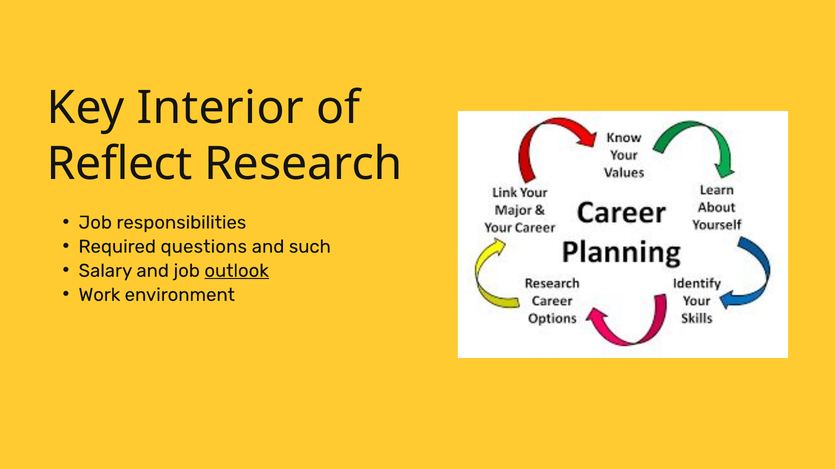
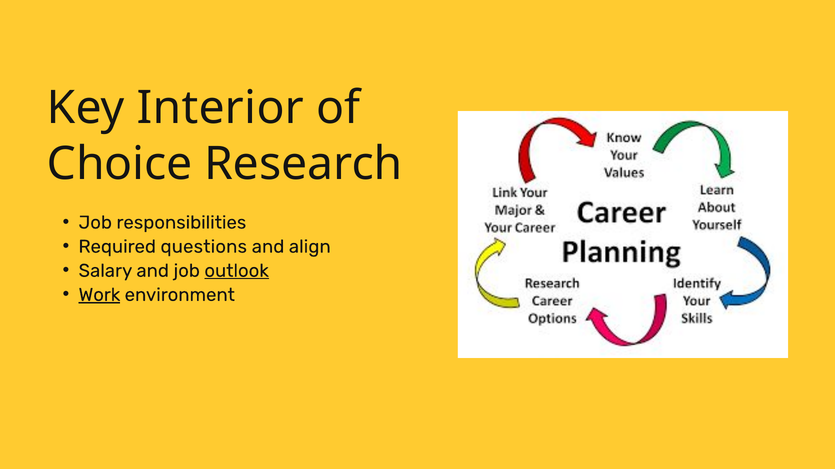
Reflect: Reflect -> Choice (120, 164)
such: such -> align (310, 247)
Work underline: none -> present (99, 295)
